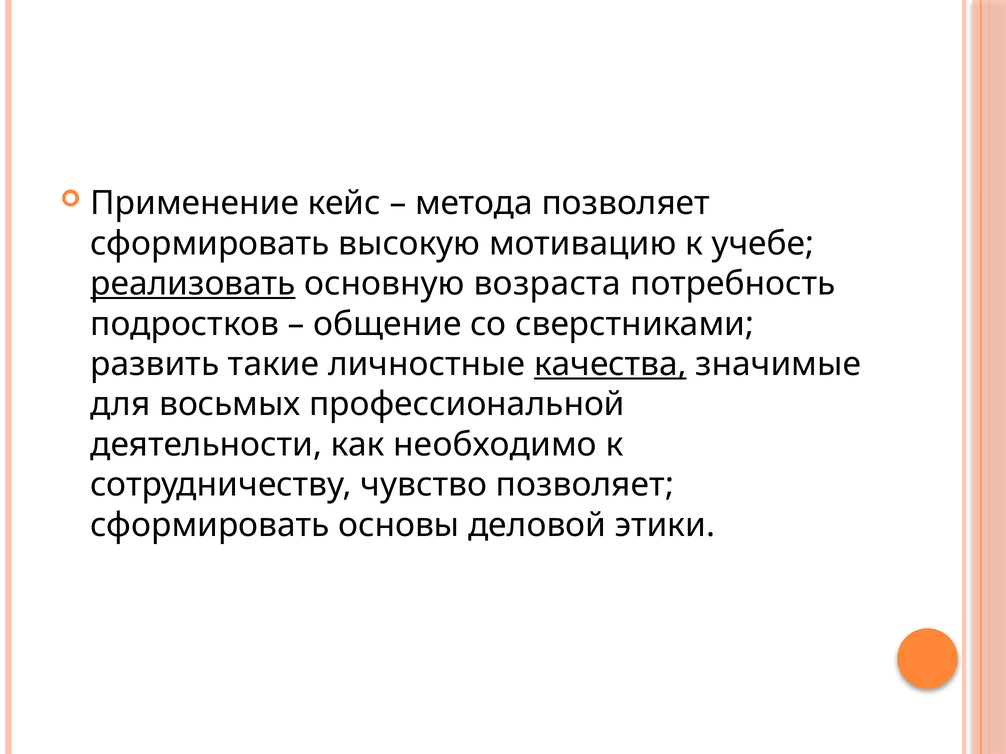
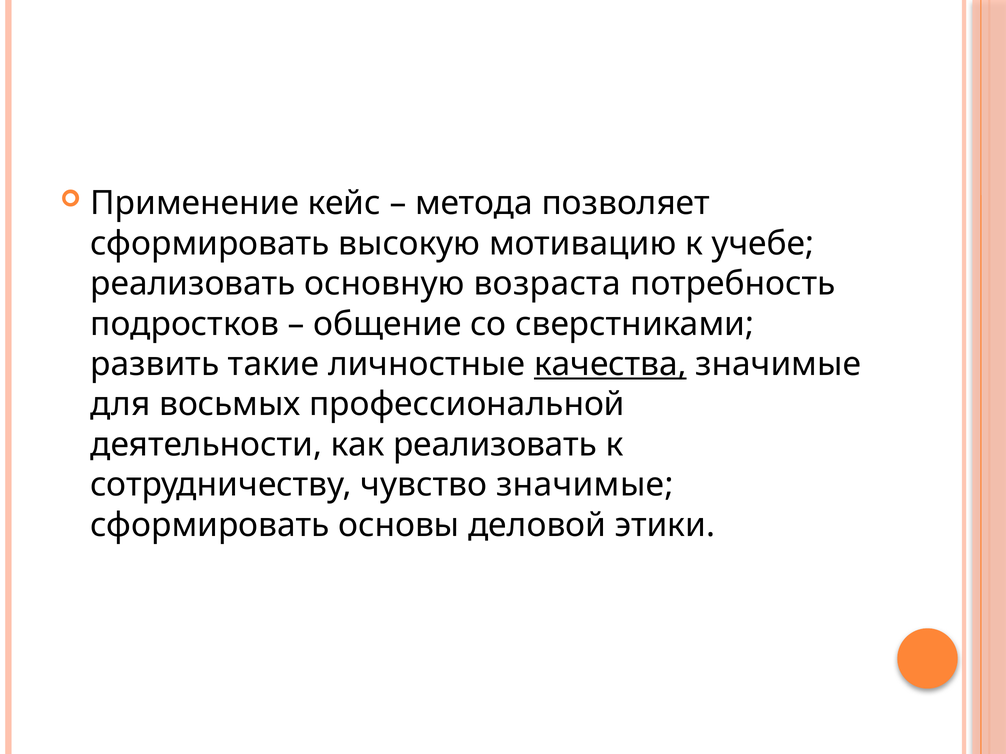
реализовать underline: present -> none (193, 284)
как необходимо: необходимо -> реализовать (495, 445)
чувство позволяет: позволяет -> значимые (585, 485)
